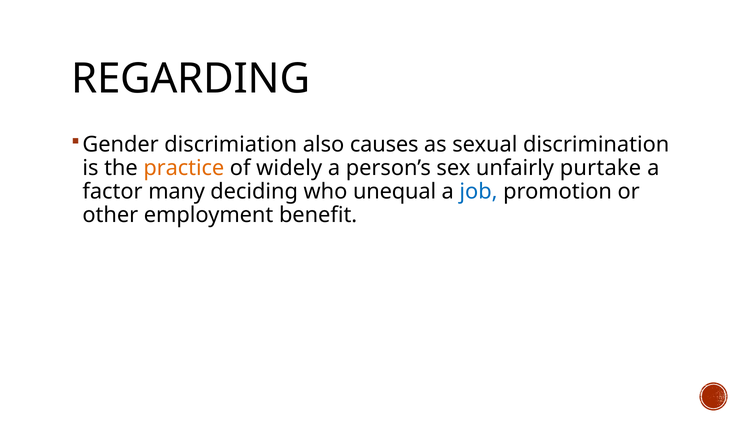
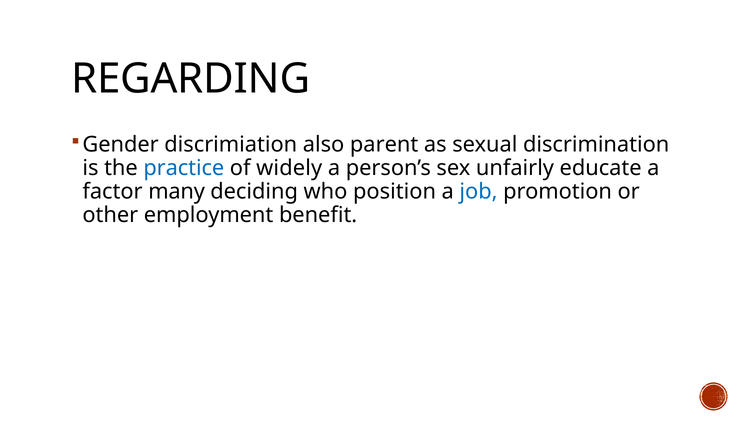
causes: causes -> parent (384, 145)
practice colour: orange -> blue (184, 168)
purtake: purtake -> educate (601, 168)
unequal: unequal -> position (395, 192)
